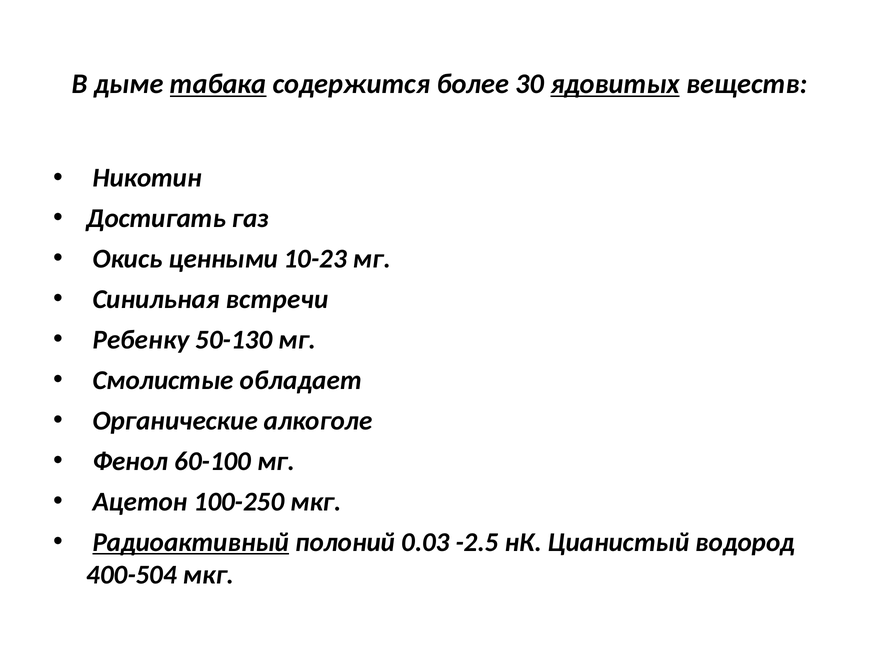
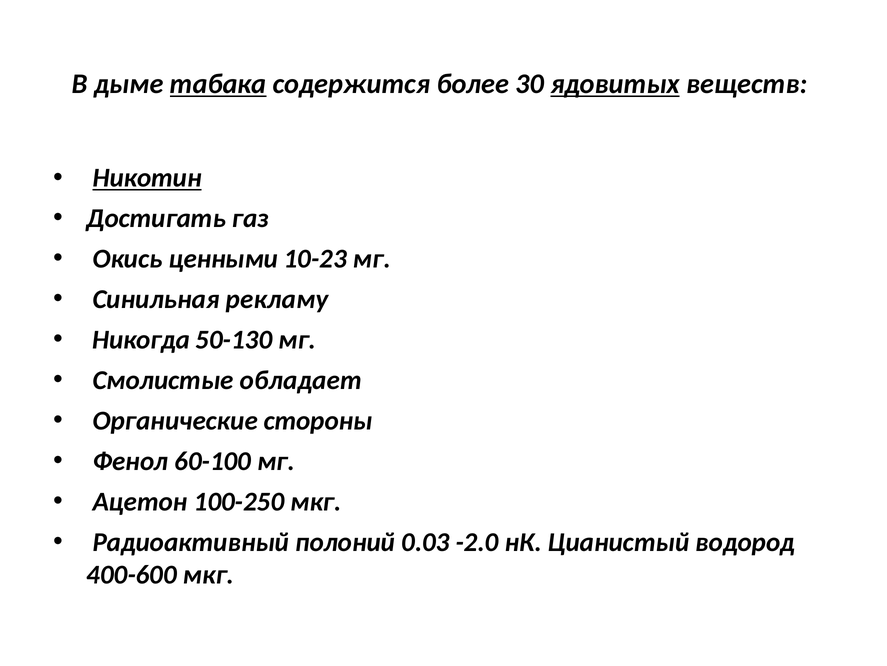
Никотин underline: none -> present (147, 178)
встречи: встречи -> рекламу (277, 299)
Ребенку: Ребенку -> Никогда (141, 339)
алкоголе: алкоголе -> стороны (318, 420)
Радиоактивный underline: present -> none (191, 541)
-2.5: -2.5 -> -2.0 (477, 541)
400-504: 400-504 -> 400-600 (132, 574)
